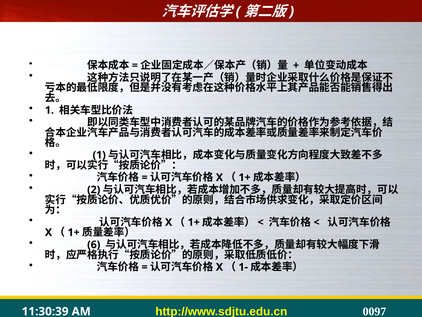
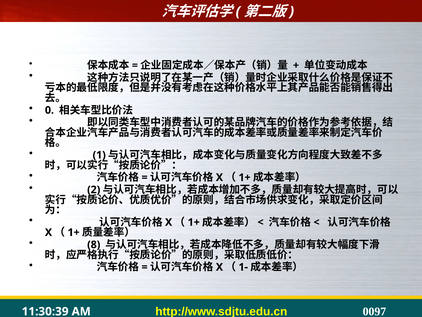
1: 1 -> 0 (49, 110)
6: 6 -> 8 (94, 244)
